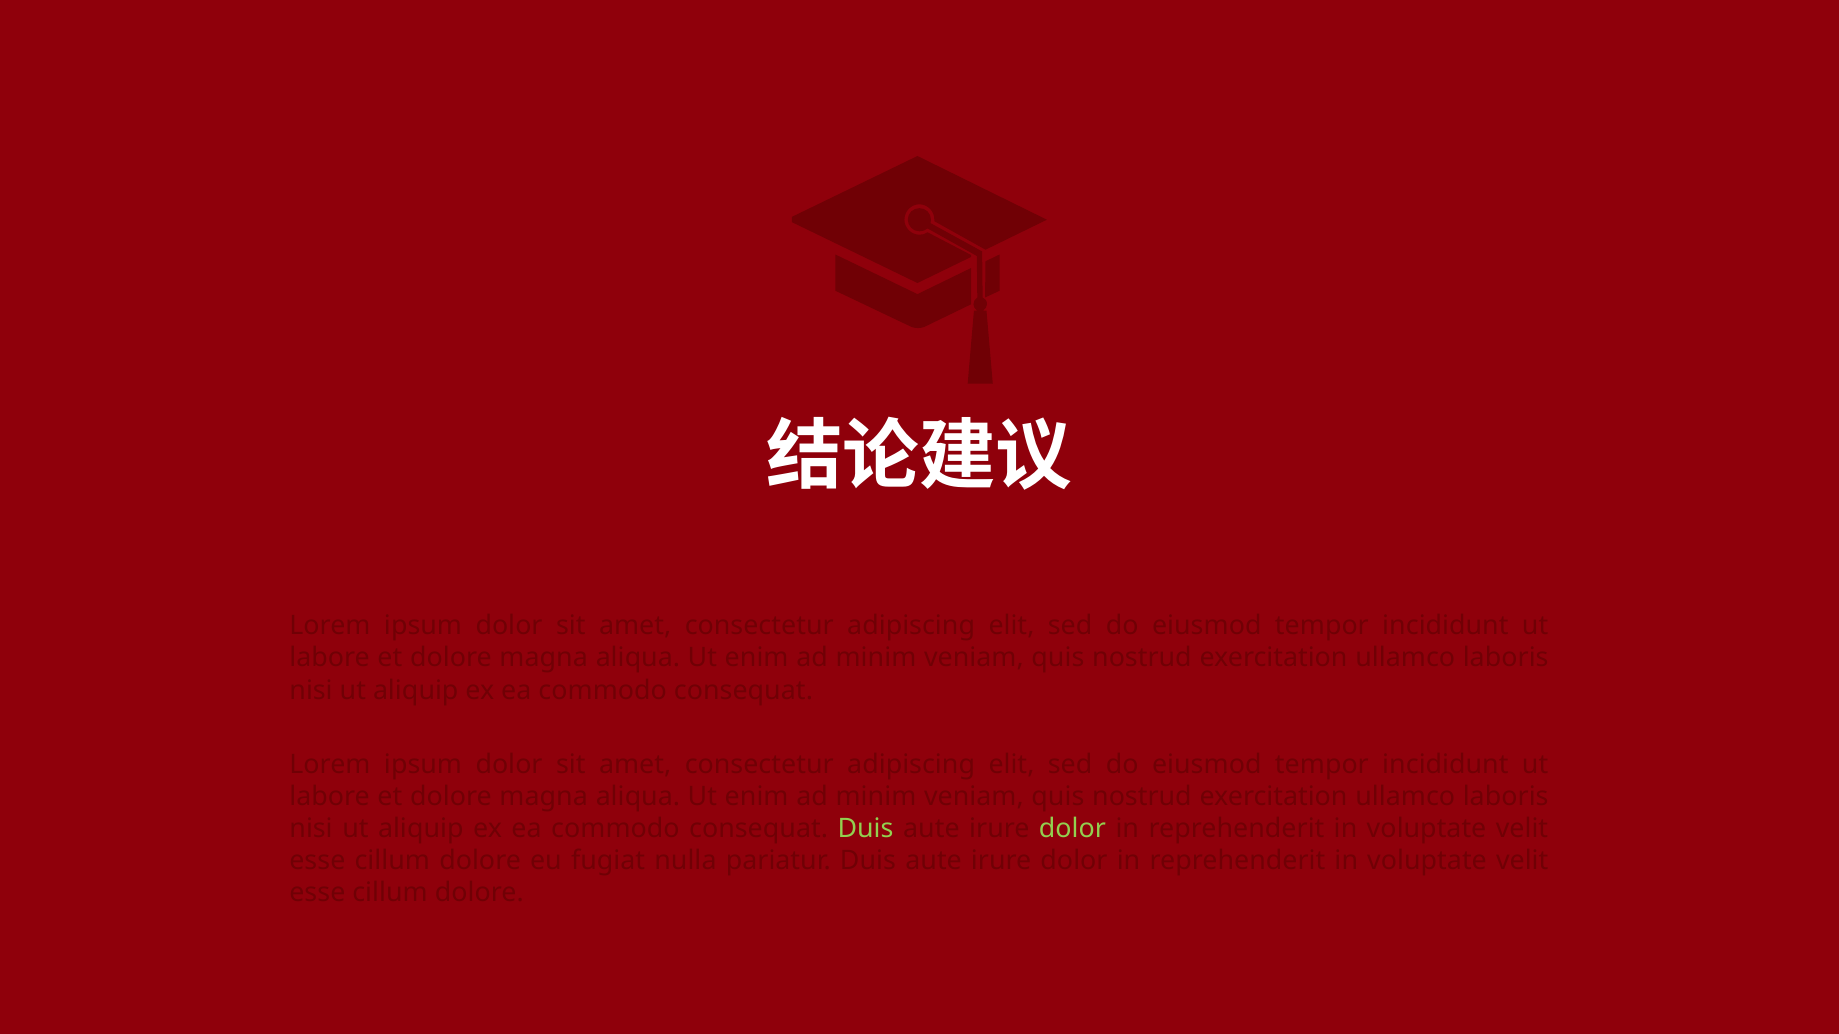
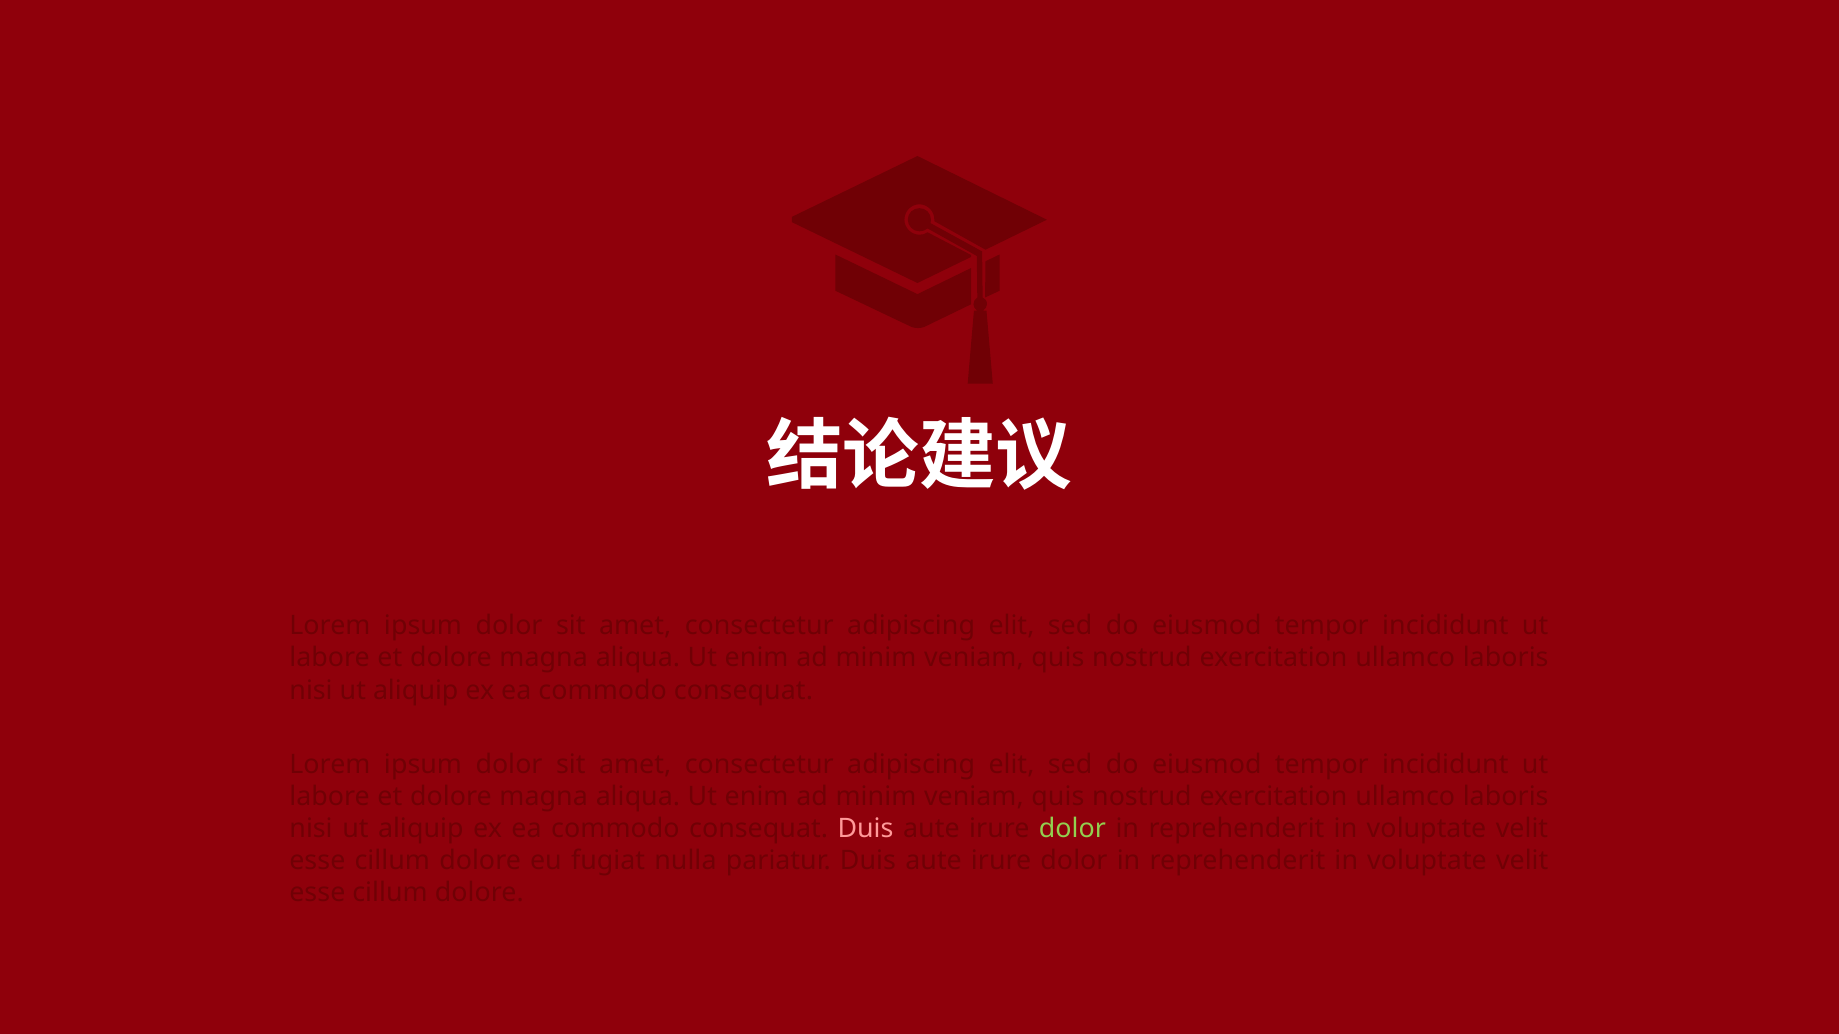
Duis colour: light green -> pink (866, 829)
